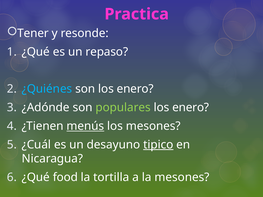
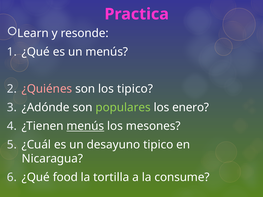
Tener: Tener -> Learn (33, 33)
un repaso: repaso -> menús (107, 52)
¿Quiénes colour: light blue -> pink (47, 89)
son los enero: enero -> tipico (135, 89)
tipico underline: present -> none (158, 145)
la mesones: mesones -> consume (182, 177)
